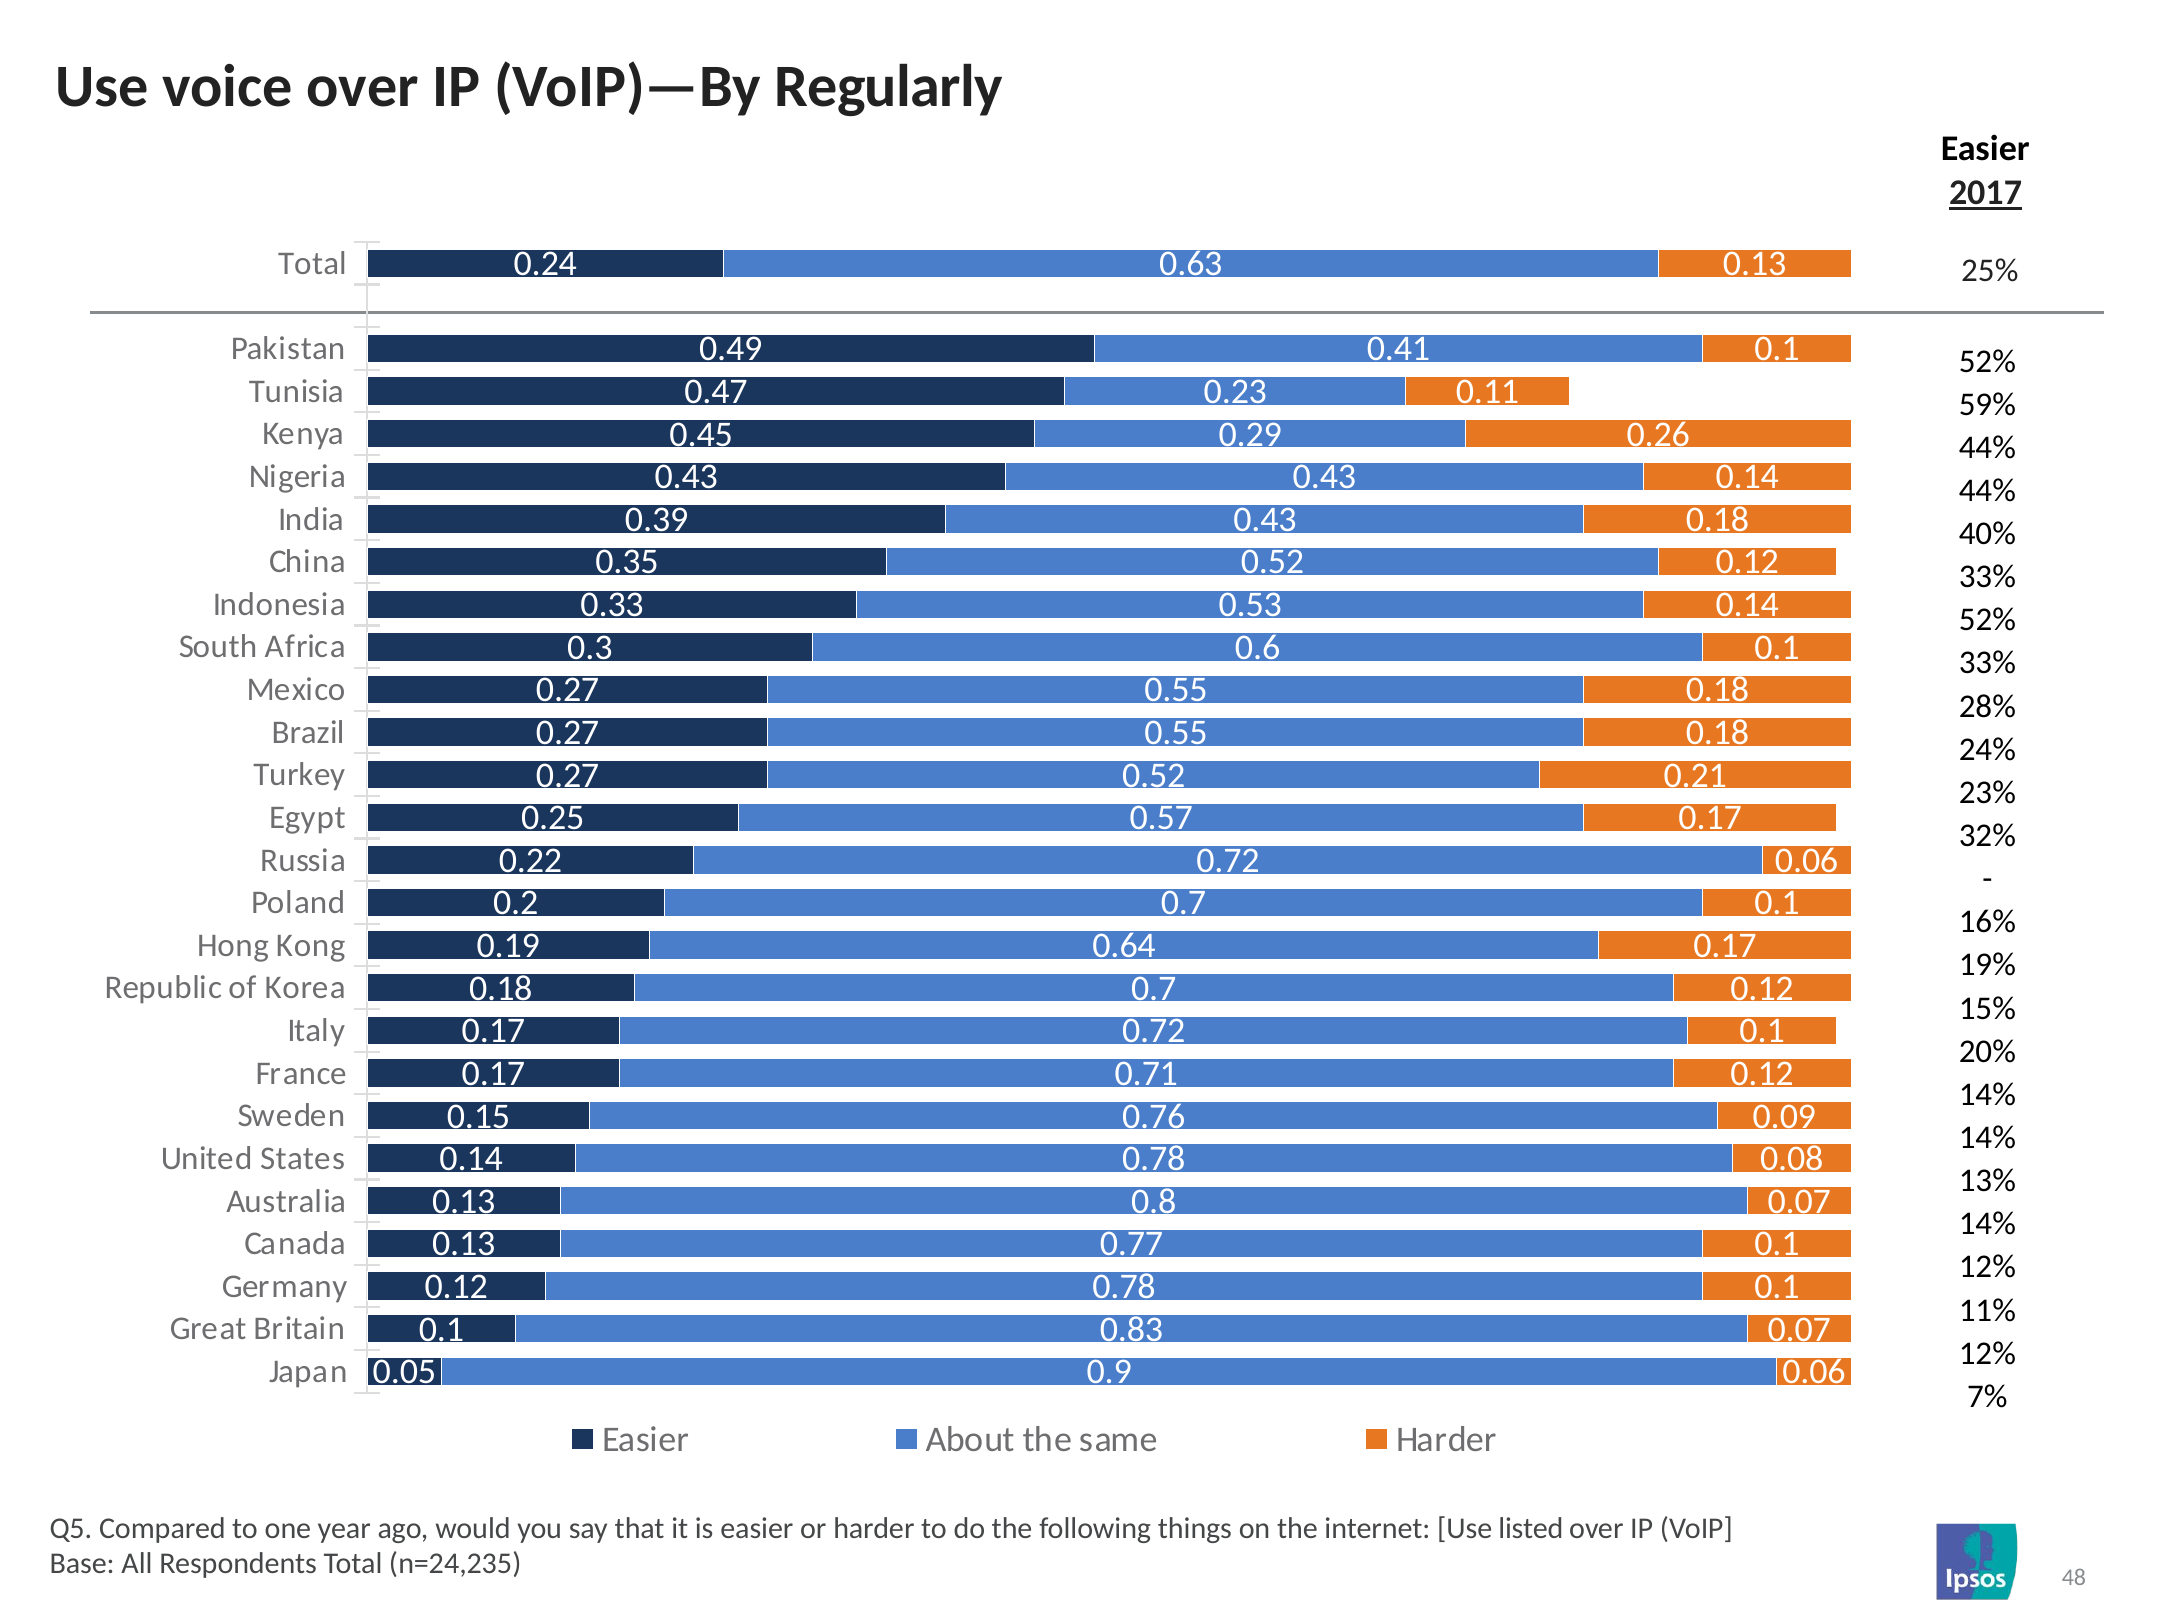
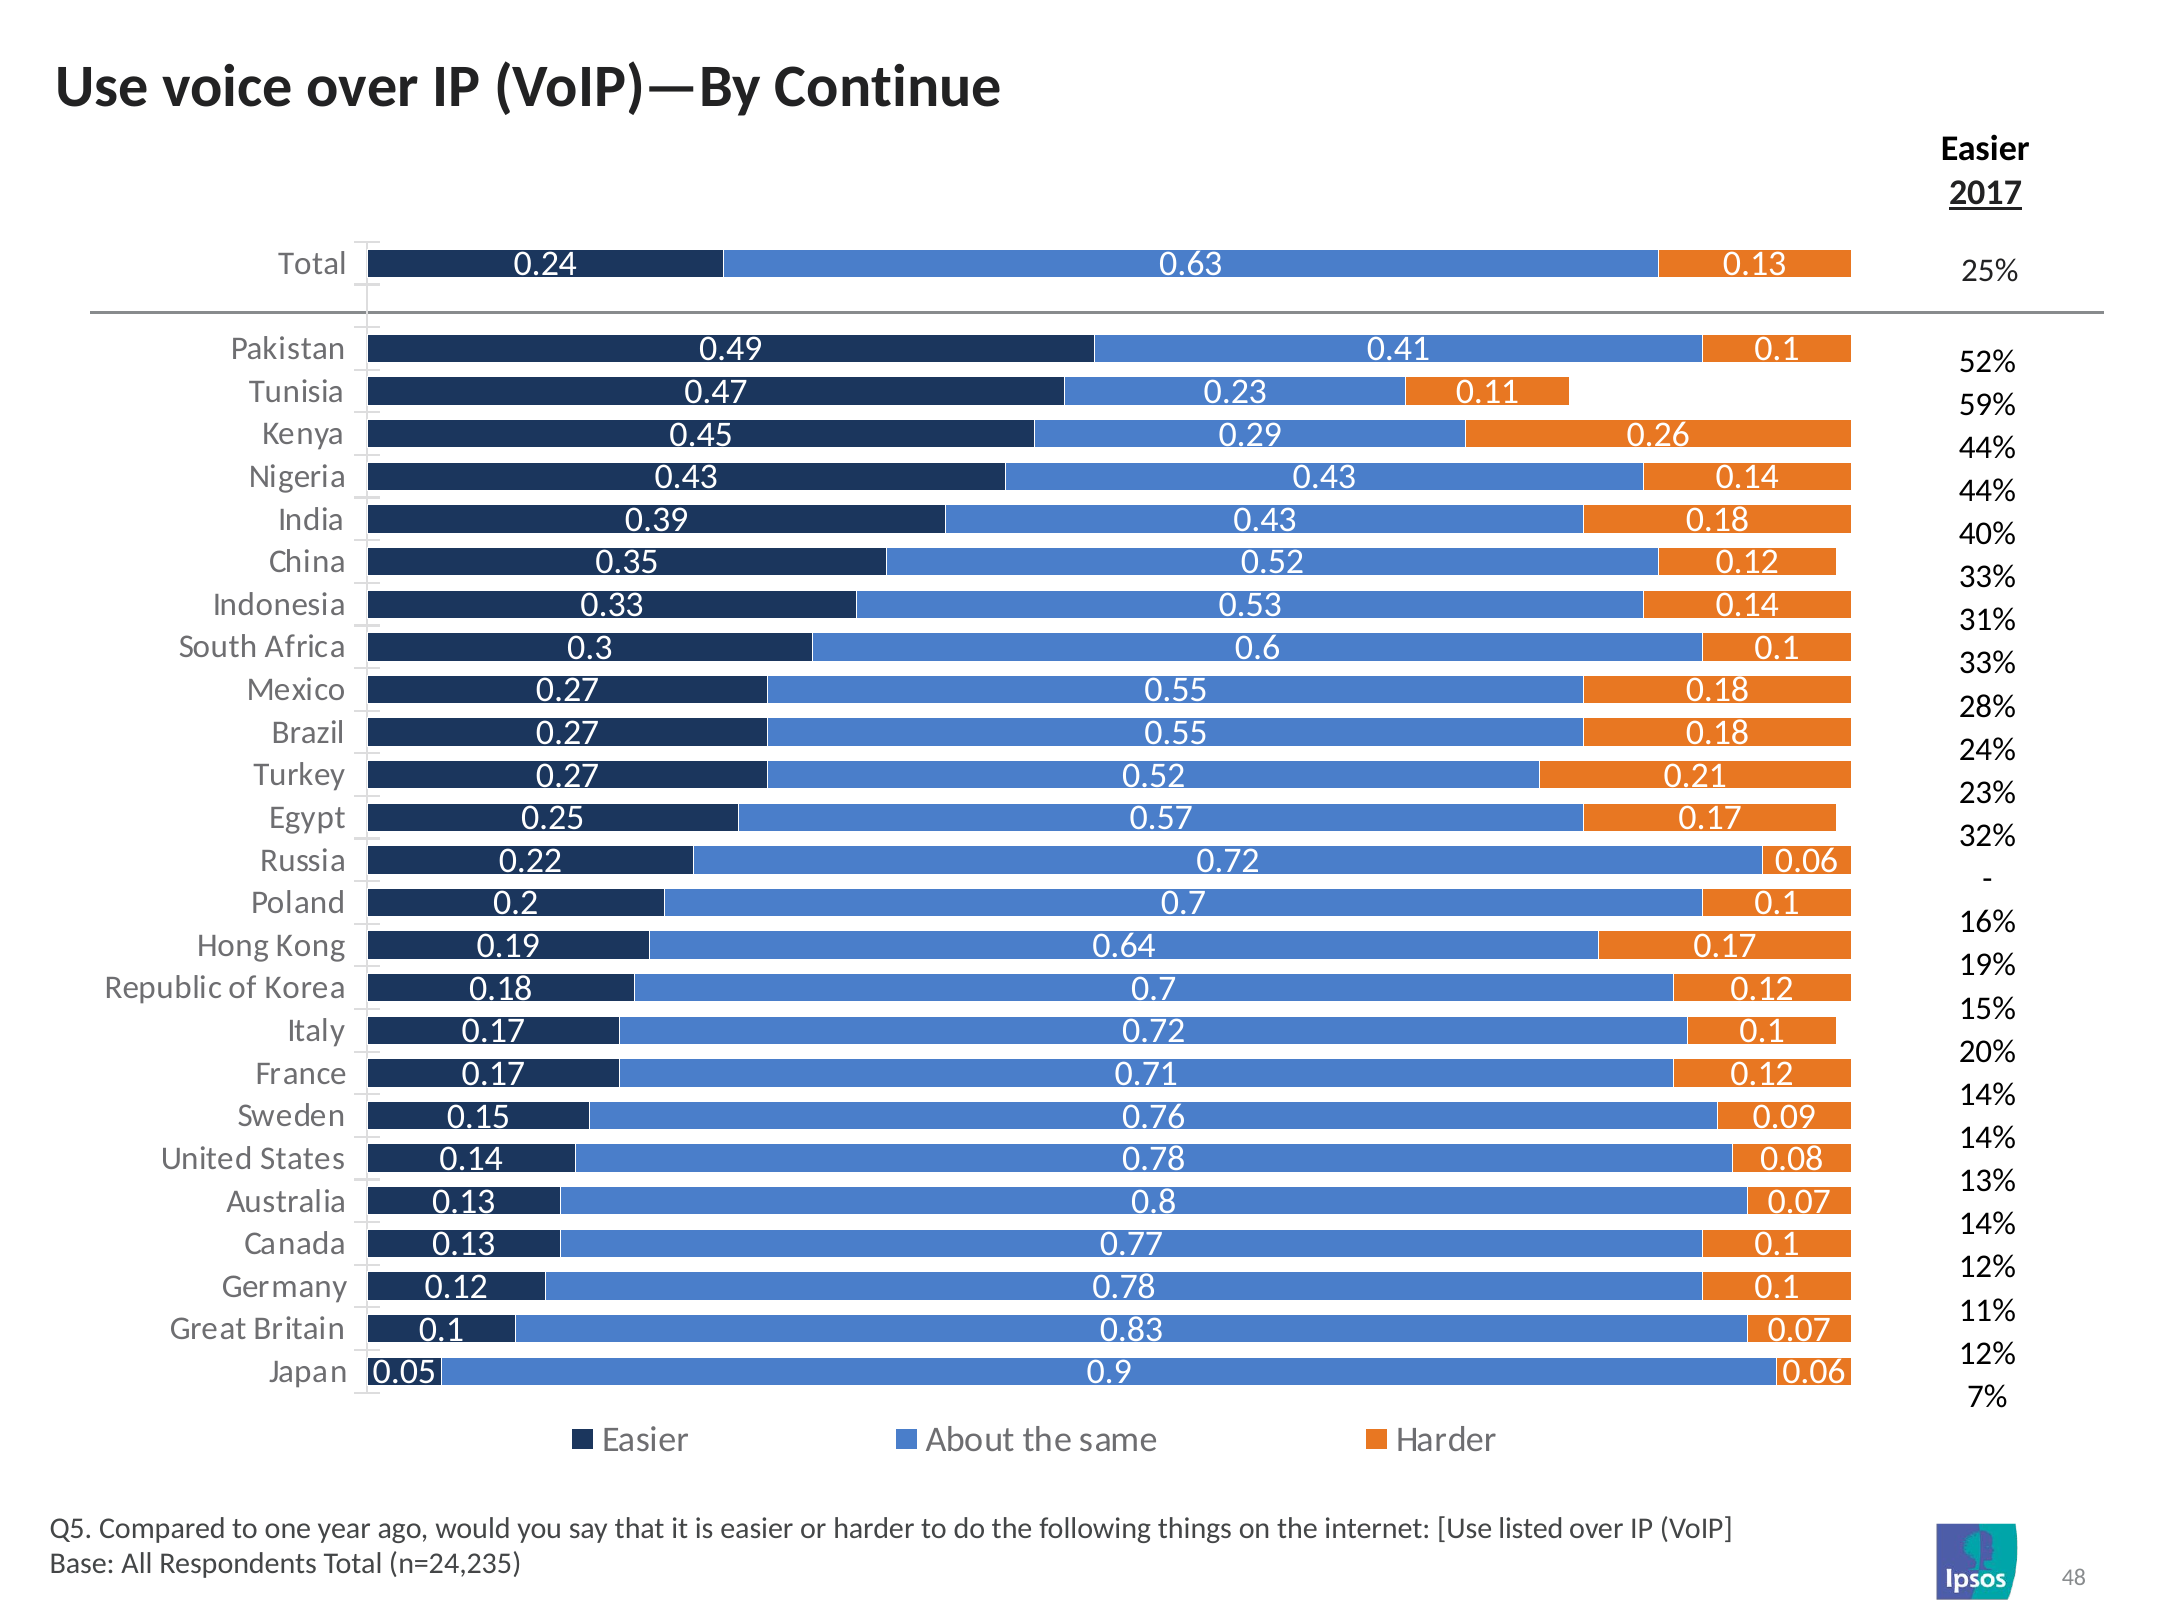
Regularly: Regularly -> Continue (888, 86)
52%: 52% -> 31% (1987, 620)
